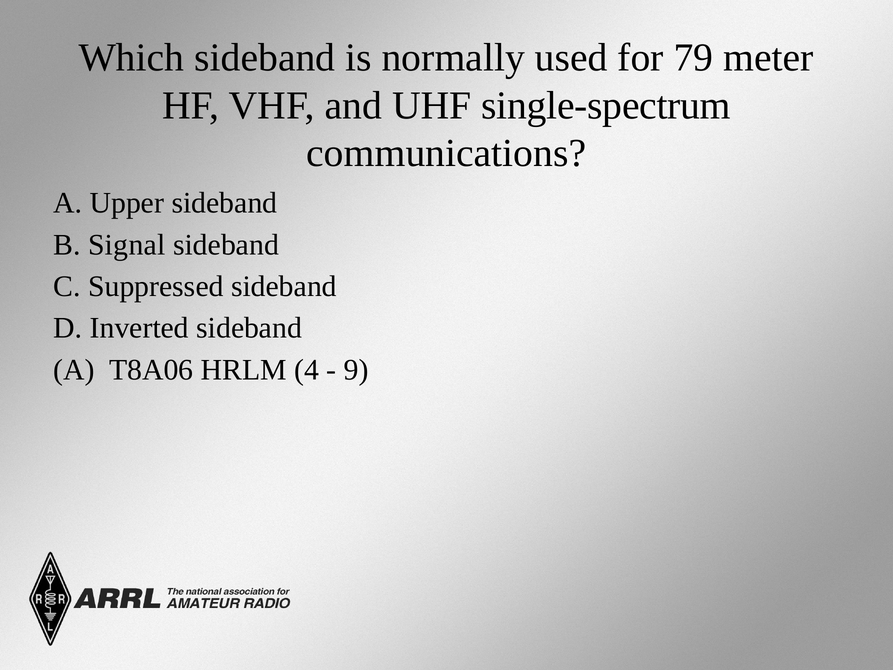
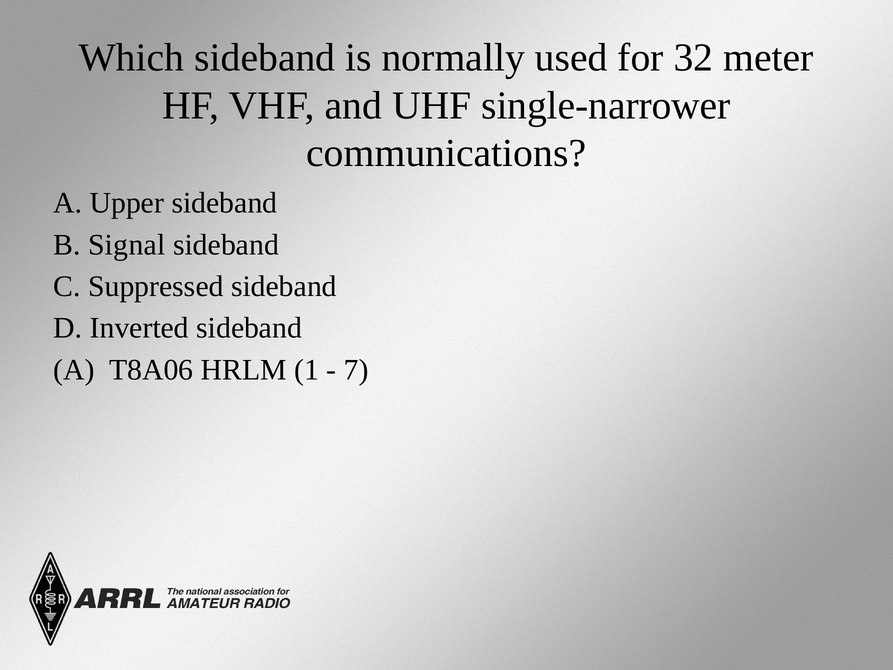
79: 79 -> 32 (693, 58)
single-spectrum: single-spectrum -> single-narrower (606, 105)
4: 4 -> 1 (307, 370)
9: 9 -> 7 (356, 370)
